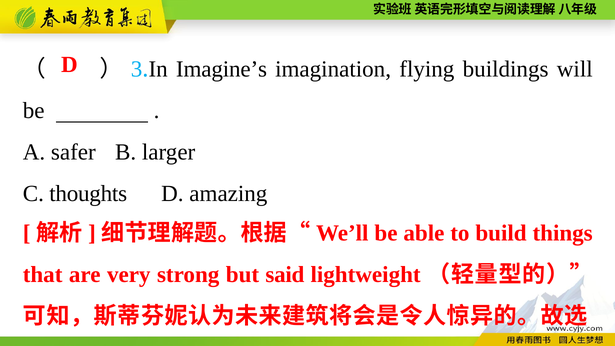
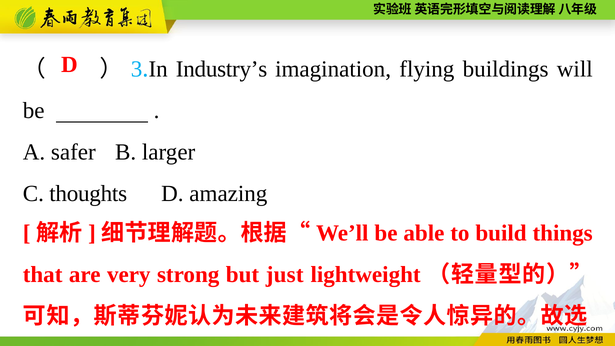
Imagine’s: Imagine’s -> Industry’s (222, 69)
said: said -> just (285, 274)
